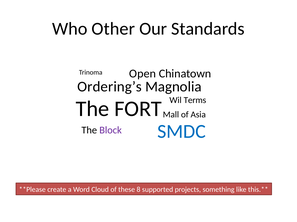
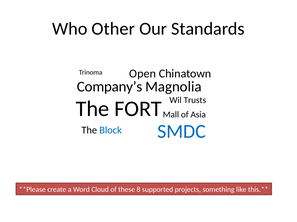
Ordering’s: Ordering’s -> Company’s (110, 87)
Terms: Terms -> Trusts (195, 100)
Block colour: purple -> blue (111, 131)
